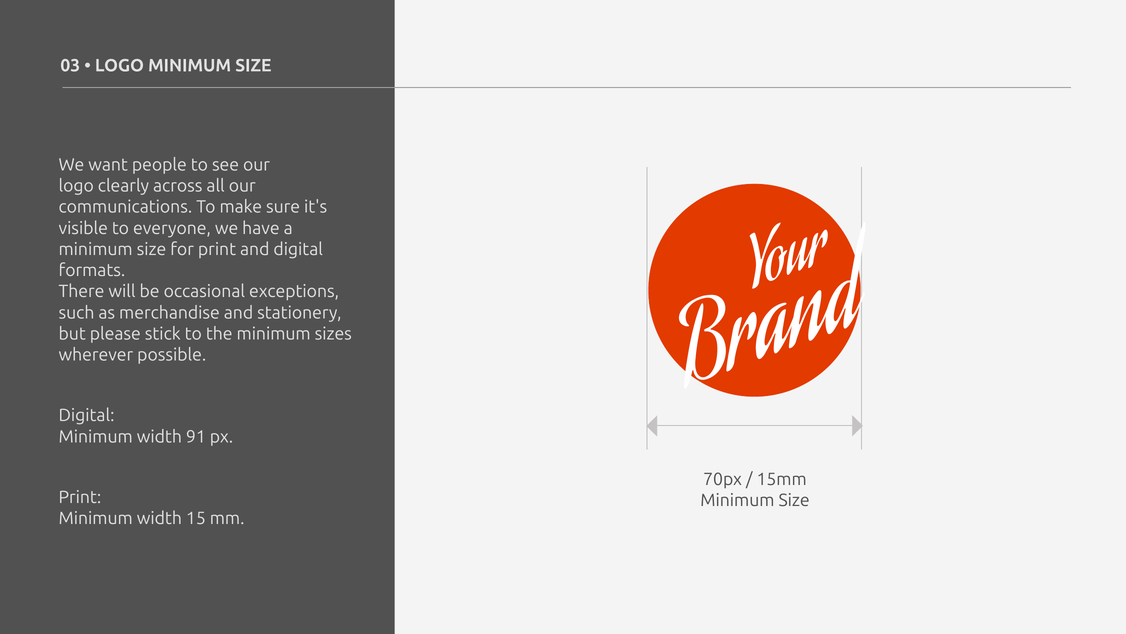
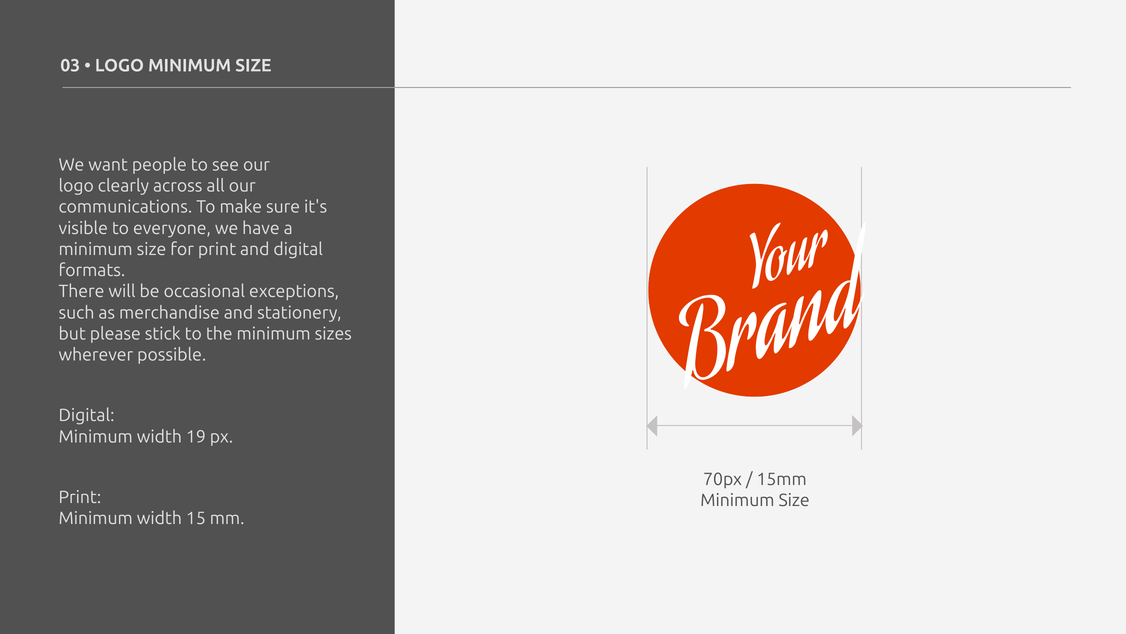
91: 91 -> 19 (196, 436)
